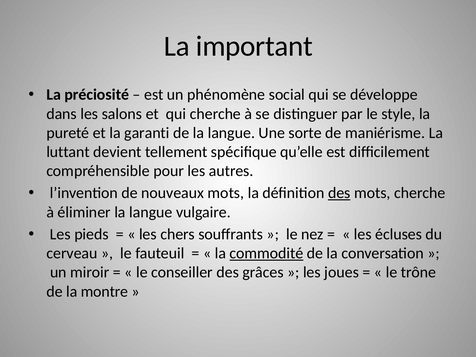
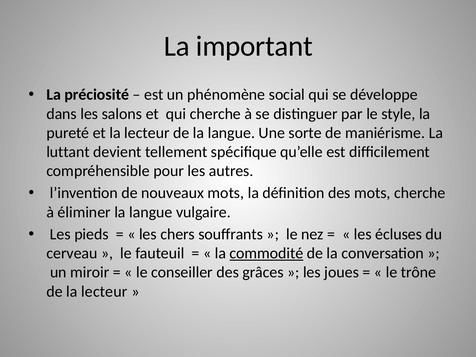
et la garanti: garanti -> lecteur (147, 133)
des underline: present -> none (339, 193)
de la montre: montre -> lecteur (104, 291)
